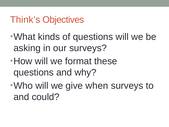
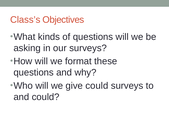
Think’s: Think’s -> Class’s (25, 20)
give when: when -> could (97, 85)
